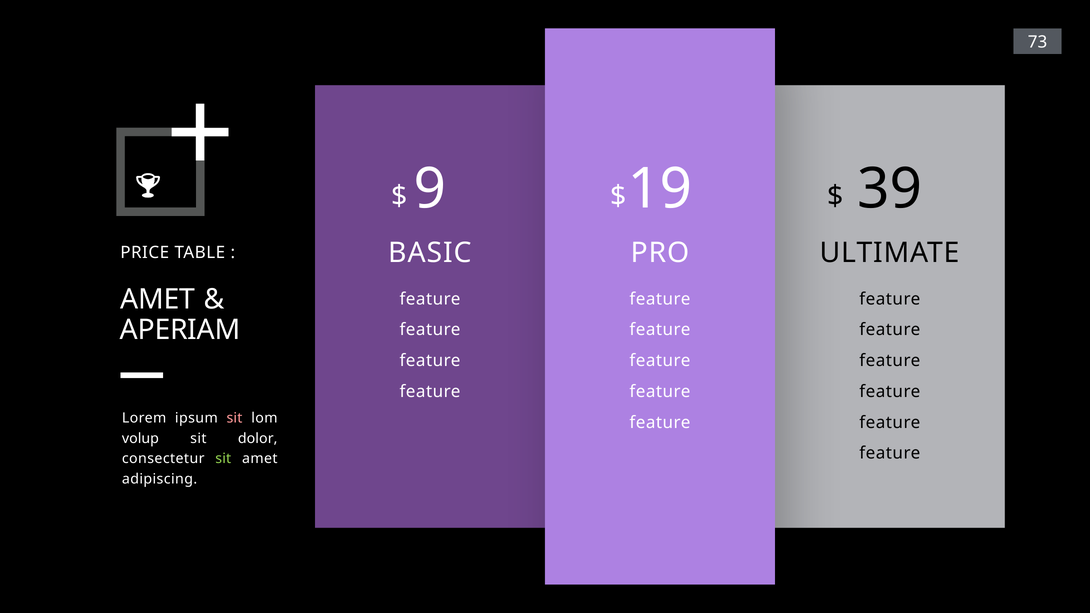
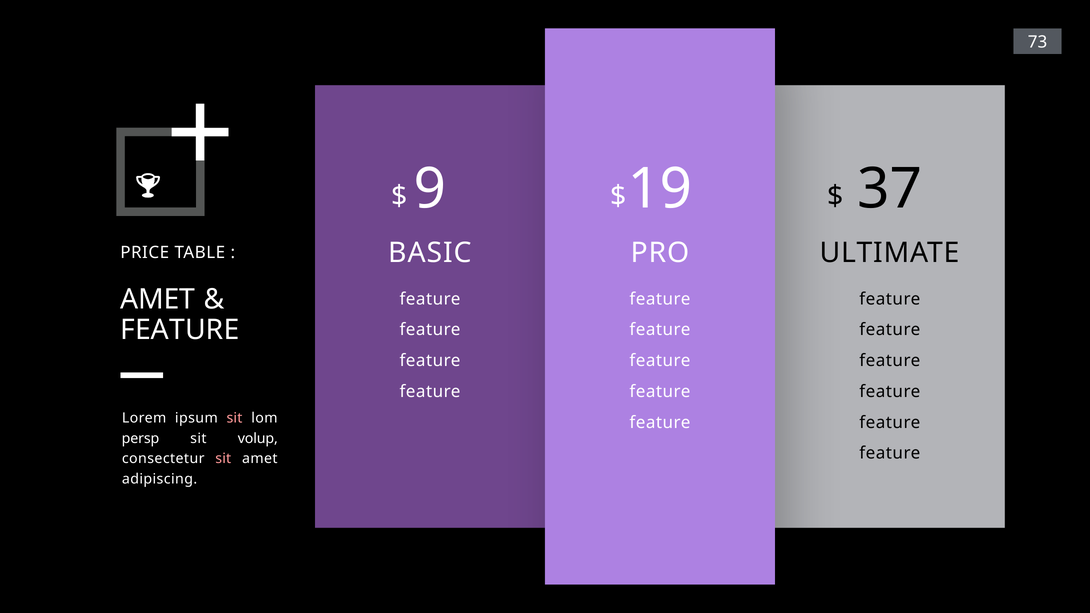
39: 39 -> 37 (890, 189)
APERIAM: APERIAM -> FEATURE (180, 330)
volup: volup -> persp (141, 438)
dolor: dolor -> volup (258, 438)
sit colour: light green -> pink (223, 459)
